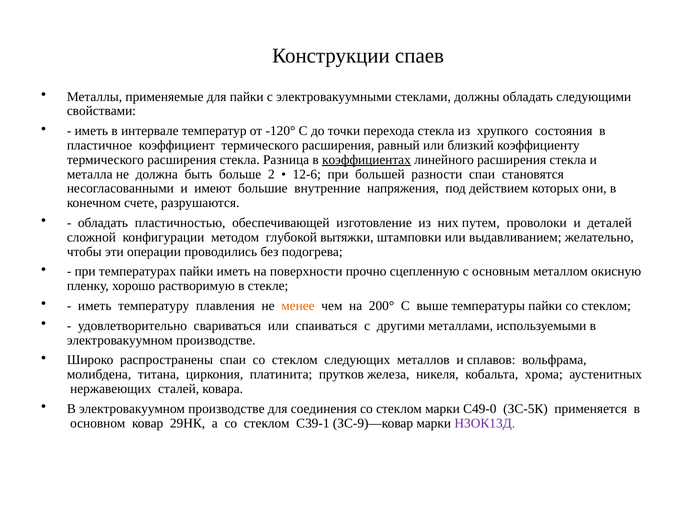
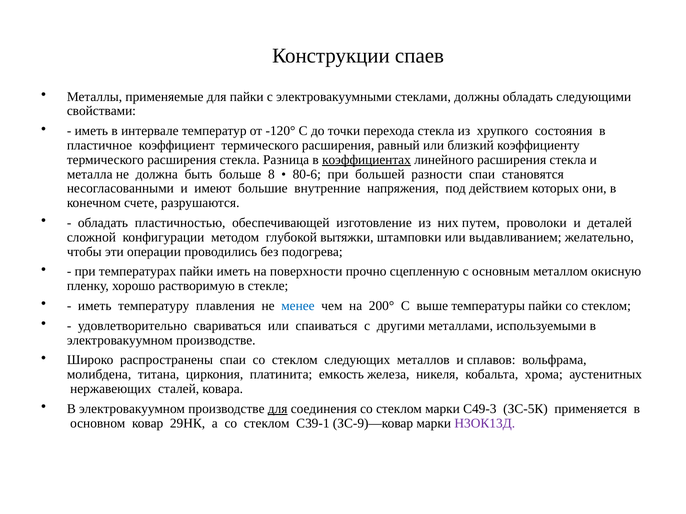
2: 2 -> 8 (271, 174)
12-6: 12-6 -> 80-6 (307, 174)
менее colour: orange -> blue (298, 306)
прутков: прутков -> емкость (341, 375)
для underline: none -> present (278, 409)
С49-0: С49-0 -> С49-3 (480, 409)
